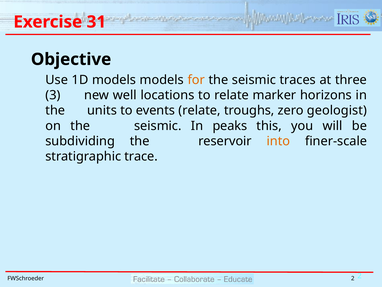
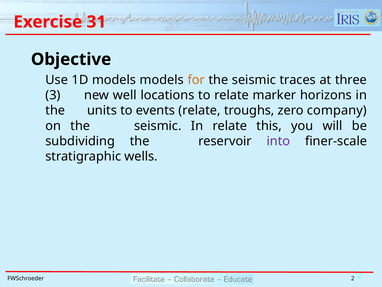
geologist: geologist -> company (337, 110)
In peaks: peaks -> relate (230, 126)
into colour: orange -> purple (278, 141)
trace: trace -> wells (141, 156)
